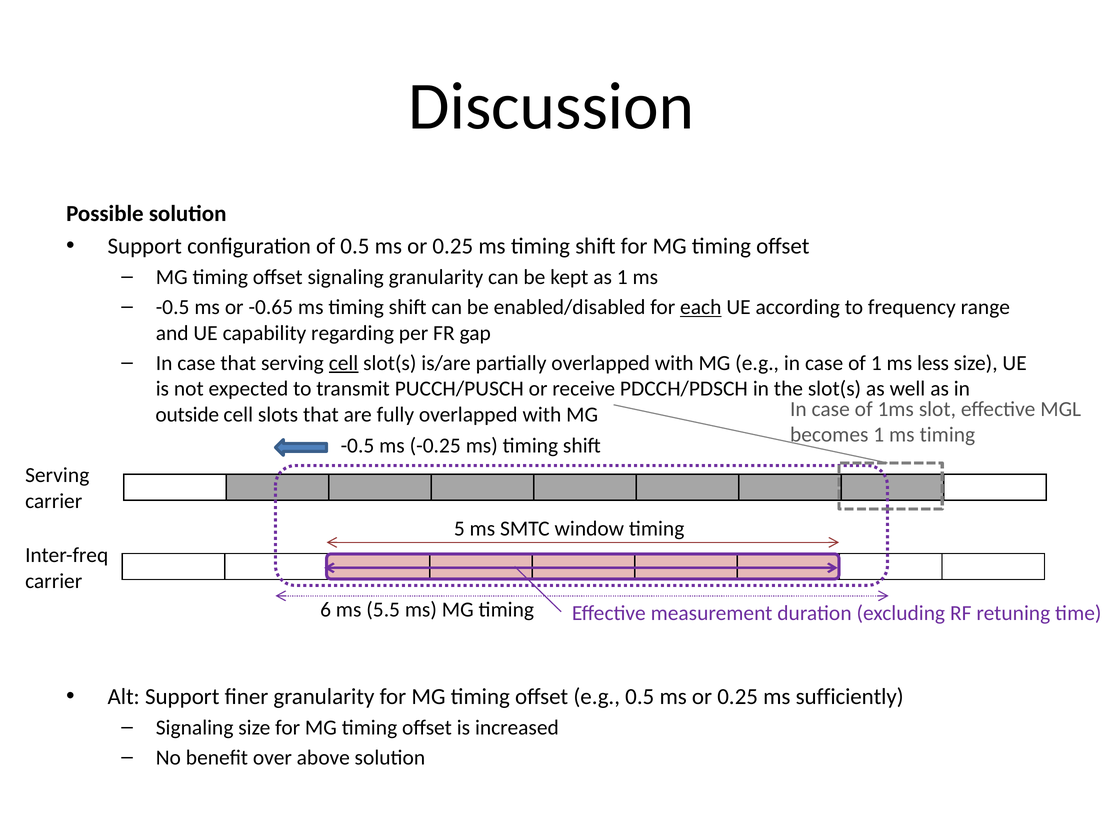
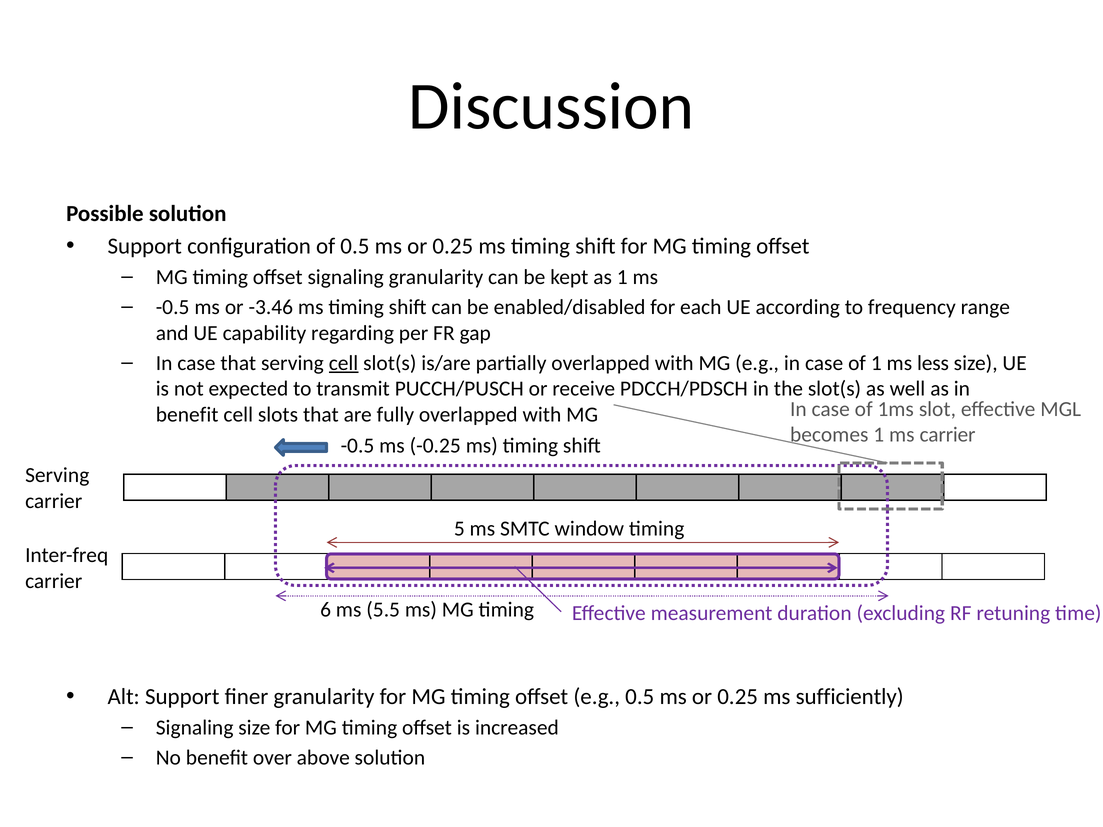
-0.65: -0.65 -> -3.46 (271, 307)
each underline: present -> none (701, 307)
outside: outside -> benefit (187, 415)
1 ms timing: timing -> carrier (948, 435)
